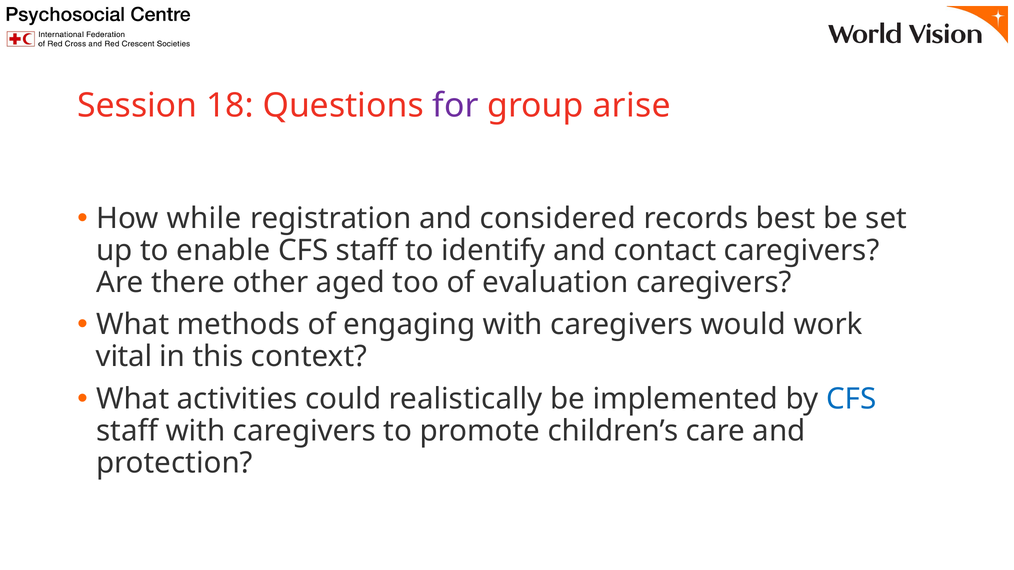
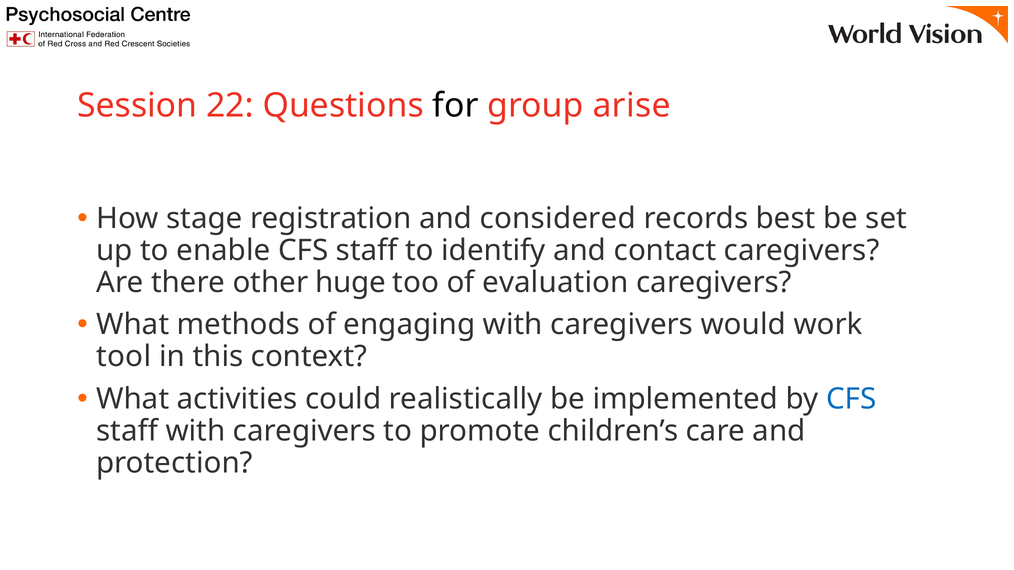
18: 18 -> 22 (230, 106)
for colour: purple -> black (455, 106)
while: while -> stage (204, 219)
aged: aged -> huge (350, 282)
vital: vital -> tool (124, 357)
